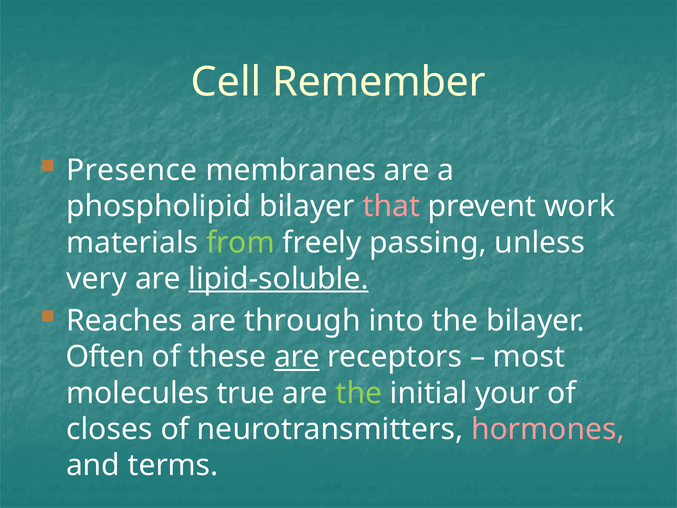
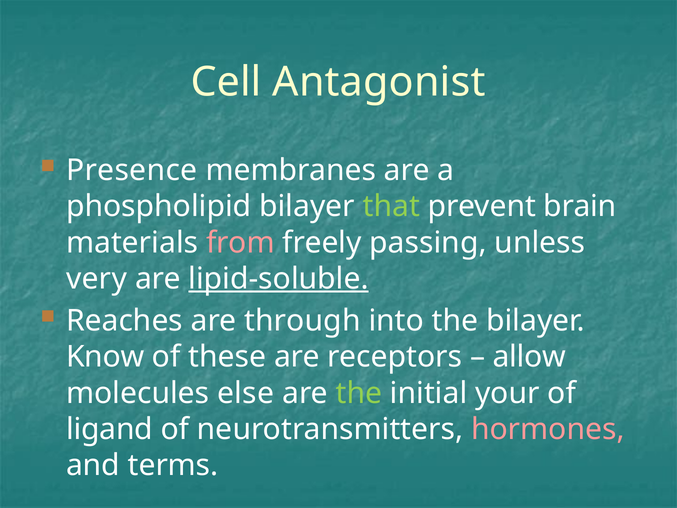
Remember: Remember -> Antagonist (379, 82)
that colour: pink -> light green (391, 206)
work: work -> brain (580, 206)
from colour: light green -> pink (240, 242)
Often: Often -> Know (105, 357)
are underline: present -> none (297, 357)
most: most -> allow (529, 357)
true: true -> else (246, 393)
closes: closes -> ligand (109, 429)
